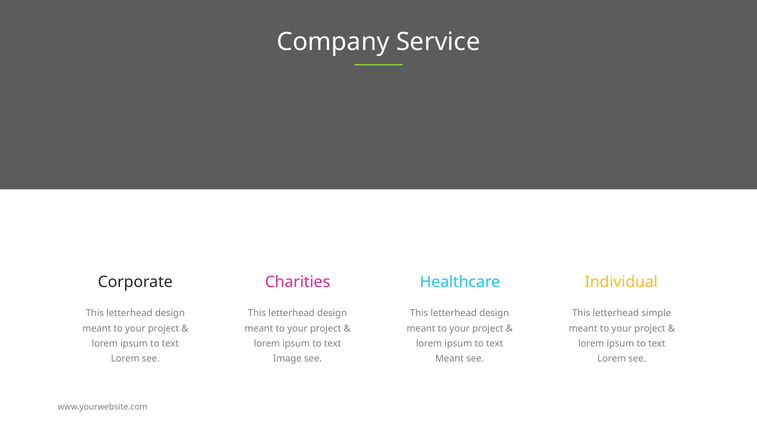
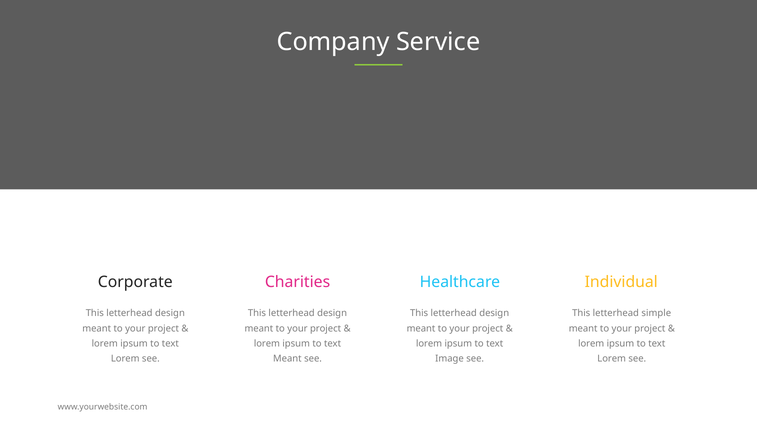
Image: Image -> Meant (287, 359)
Meant: Meant -> Image (449, 359)
